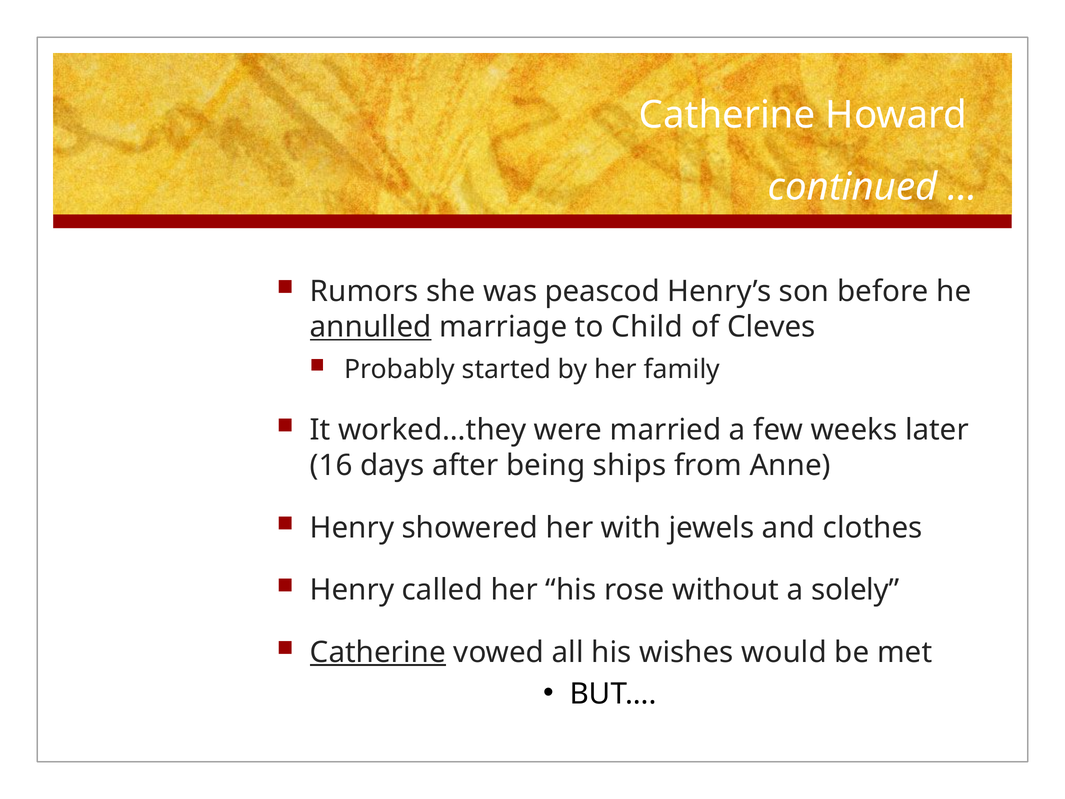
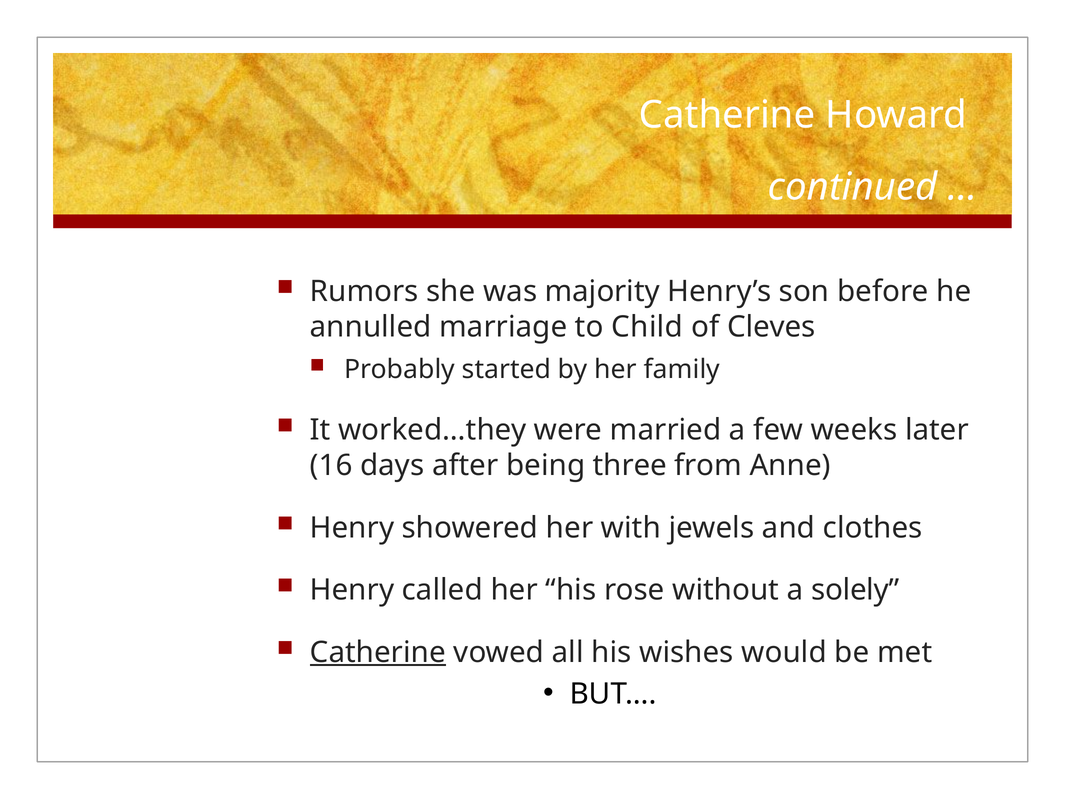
peascod: peascod -> majority (602, 291)
annulled underline: present -> none (371, 327)
ships: ships -> three (630, 466)
